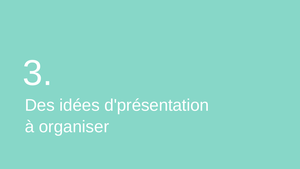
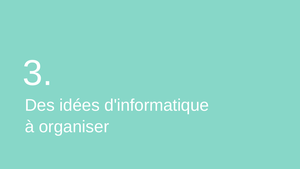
d'présentation: d'présentation -> d'informatique (157, 105)
